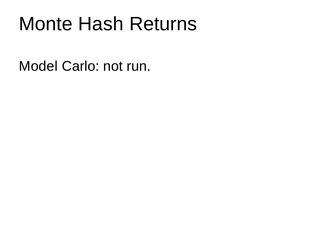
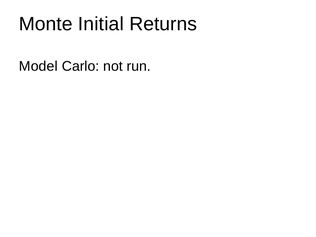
Hash: Hash -> Initial (101, 24)
